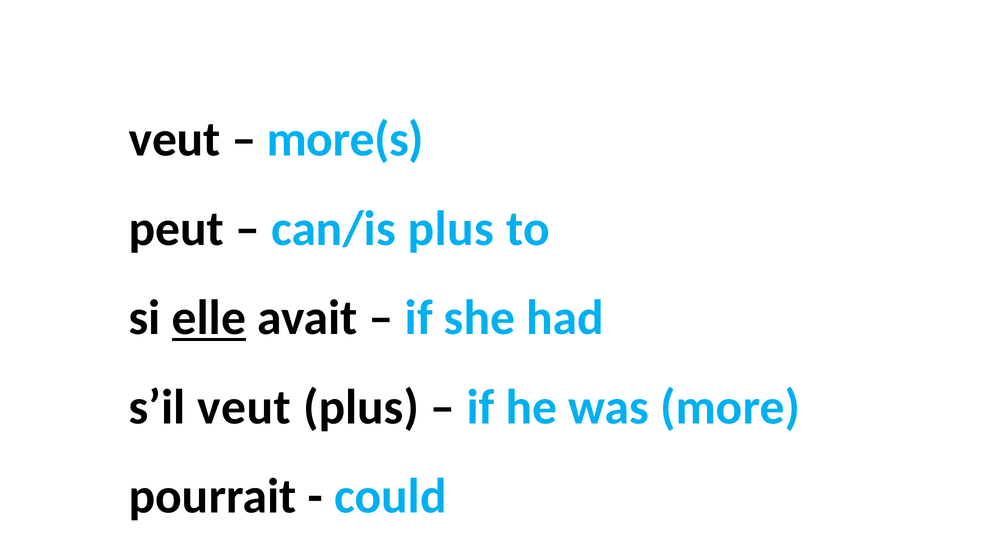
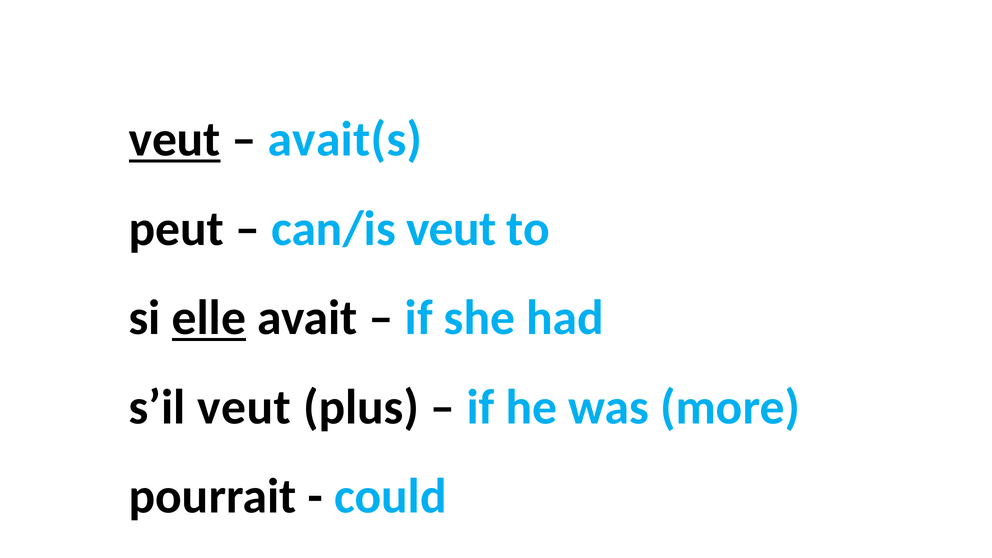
veut underline: none -> present (175, 139)
more(s: more(s -> avait(s (345, 139)
can/is plus: plus -> veut (451, 229)
